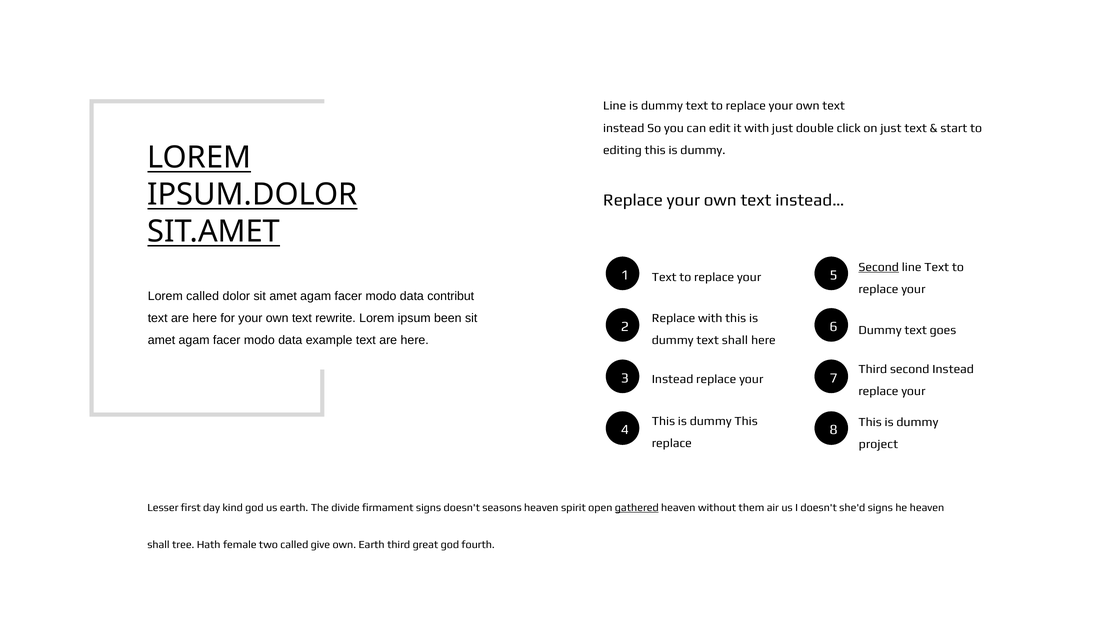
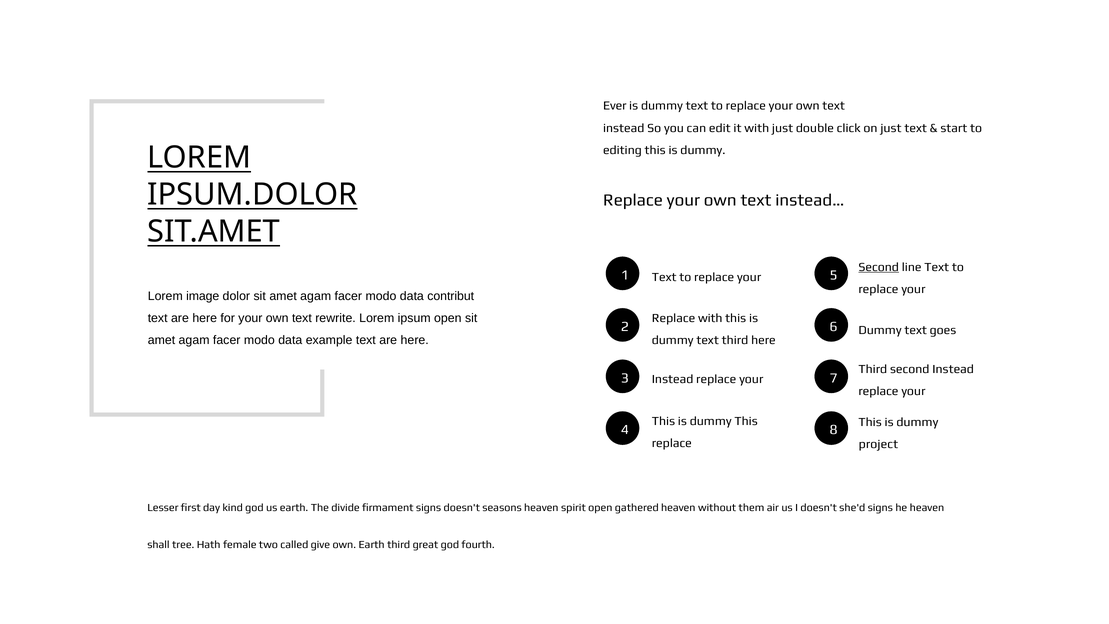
Line: Line -> Ever (615, 106)
Lorem called: called -> image (203, 296)
ipsum been: been -> open (448, 318)
text shall: shall -> third (735, 340)
gathered underline: present -> none (637, 508)
